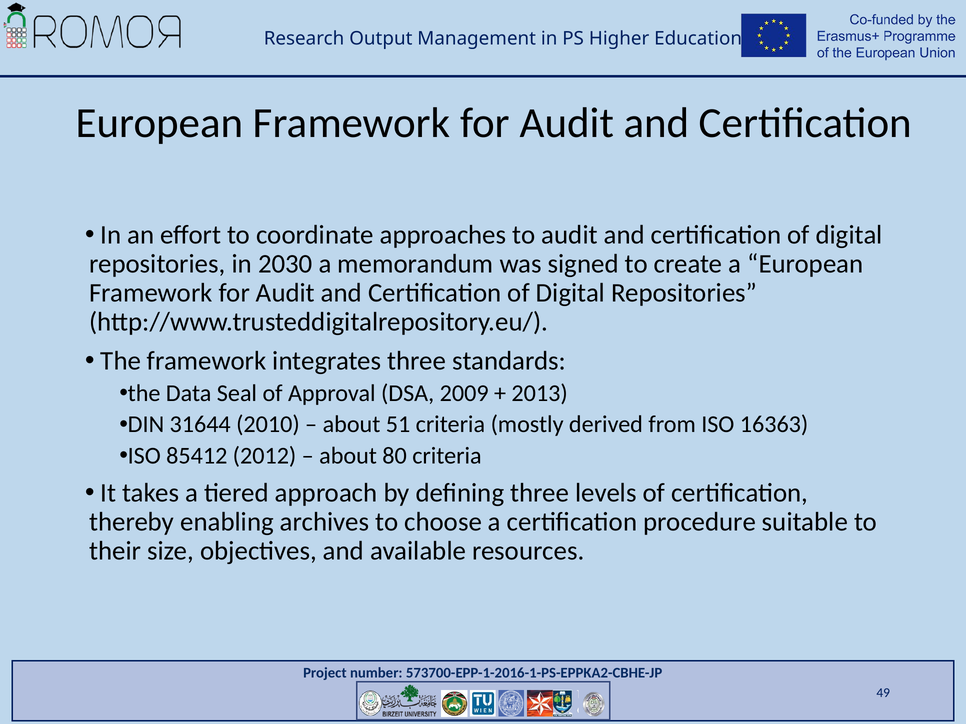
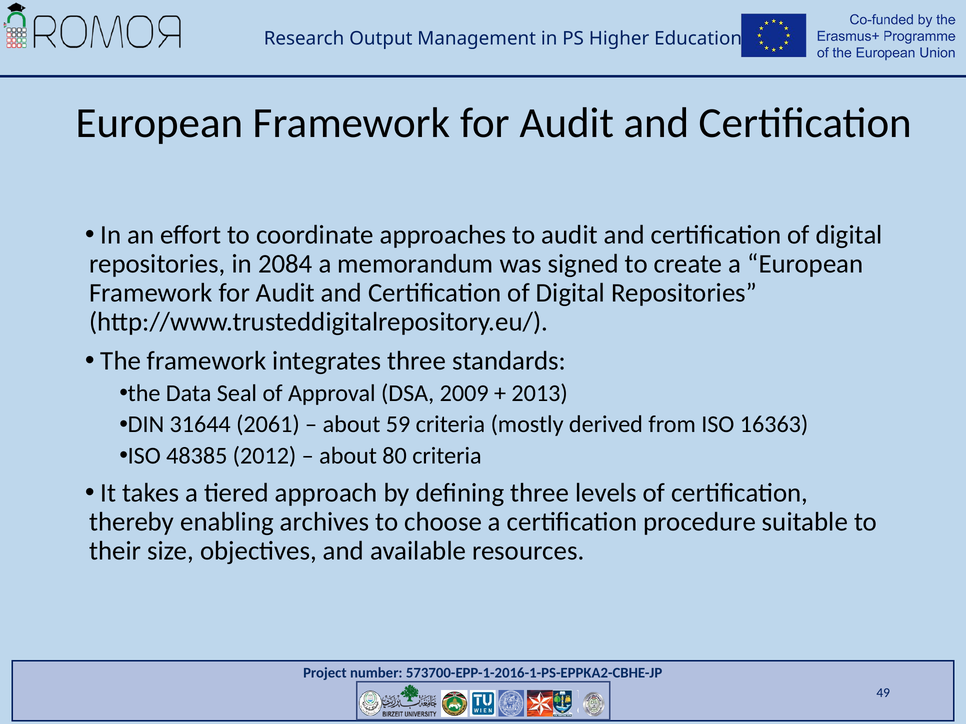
2030: 2030 -> 2084 (285, 264)
2010: 2010 -> 2061 (268, 425)
51: 51 -> 59 (398, 425)
85412: 85412 -> 48385 (197, 456)
